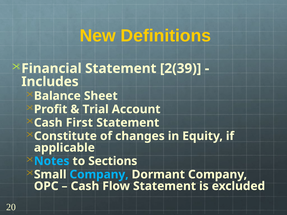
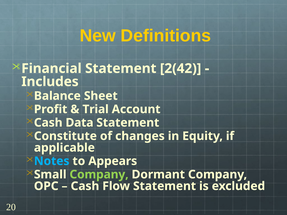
2(39: 2(39 -> 2(42 (181, 69)
First: First -> Data (79, 123)
Sections: Sections -> Appears (113, 161)
Company colour: light blue -> light green (99, 175)
